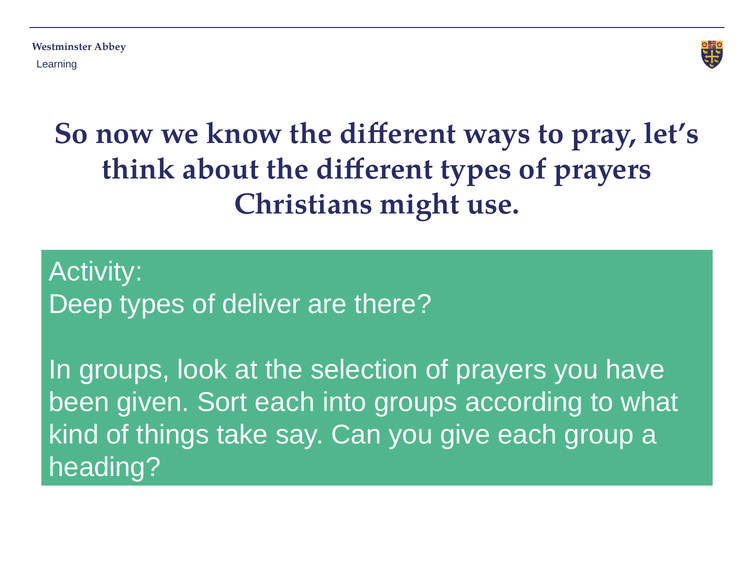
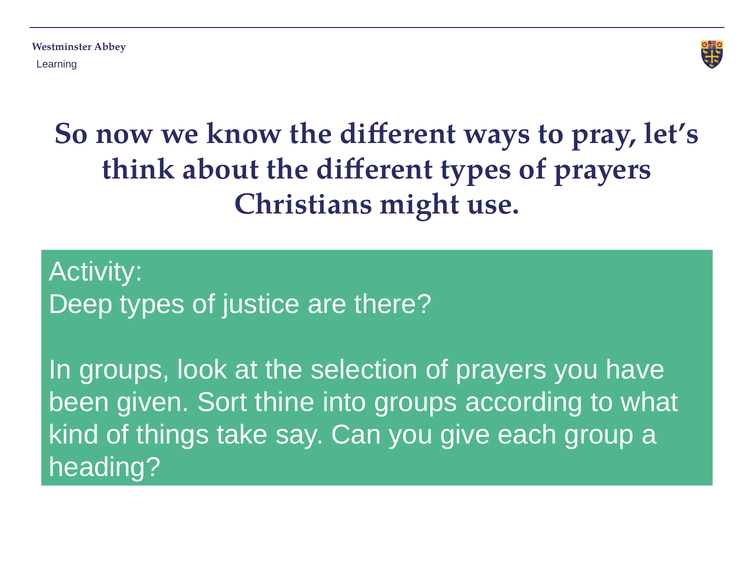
deliver: deliver -> justice (261, 305)
Sort each: each -> thine (285, 403)
